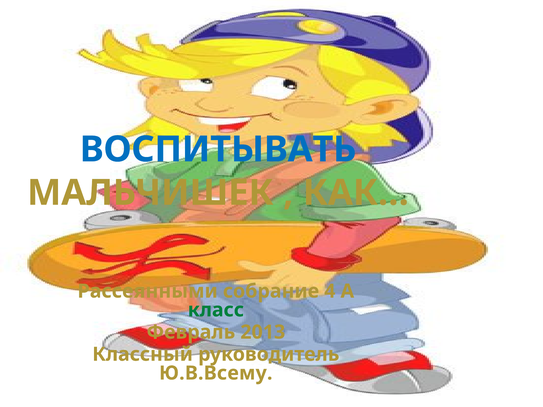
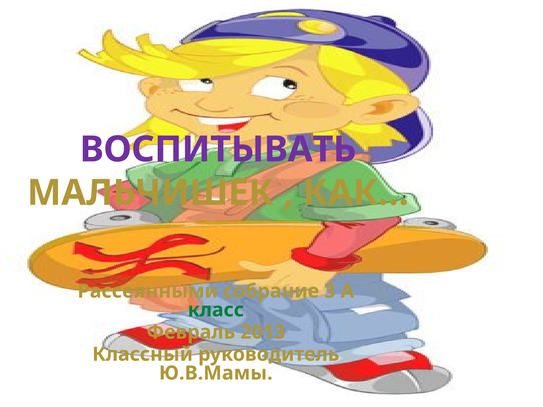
ВОСПИТЫВАТЬ colour: blue -> purple (218, 150)
4: 4 -> 3 (330, 291)
Ю.В.Всему: Ю.В.Всему -> Ю.В.Мамы (216, 373)
